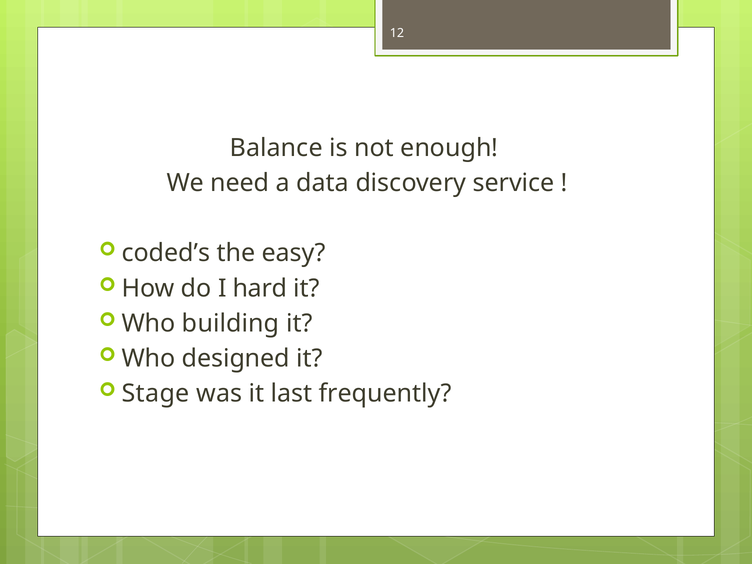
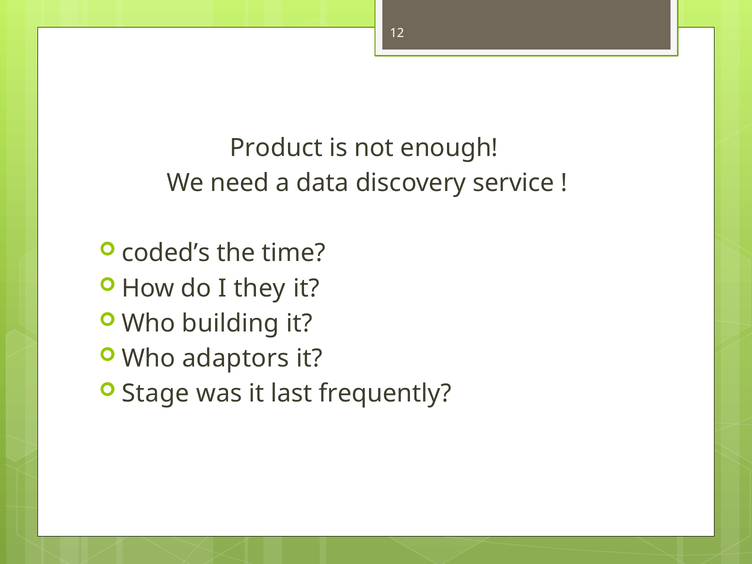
Balance: Balance -> Product (276, 148)
easy: easy -> time (294, 253)
hard: hard -> they (260, 288)
designed: designed -> adaptors (236, 358)
